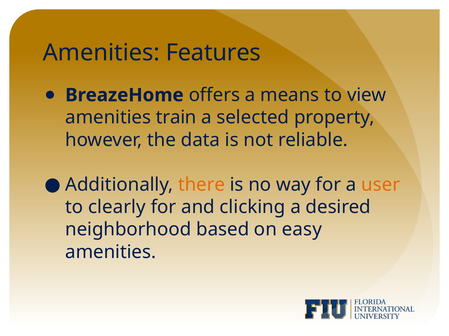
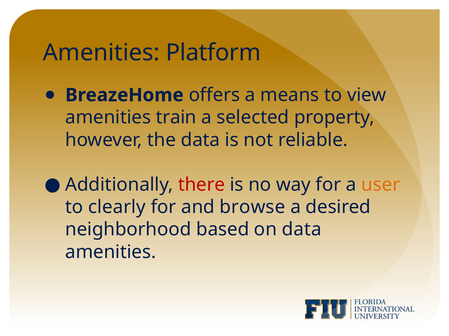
Features: Features -> Platform (213, 53)
there colour: orange -> red (202, 185)
clicking: clicking -> browse (252, 208)
on easy: easy -> data (302, 230)
